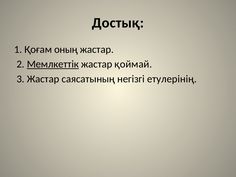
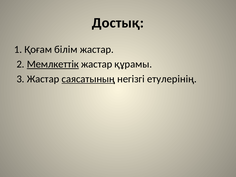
оның: оның -> білім (66, 50)
қоймай: қоймай -> құрамы (133, 64)
саясатының underline: none -> present (88, 79)
